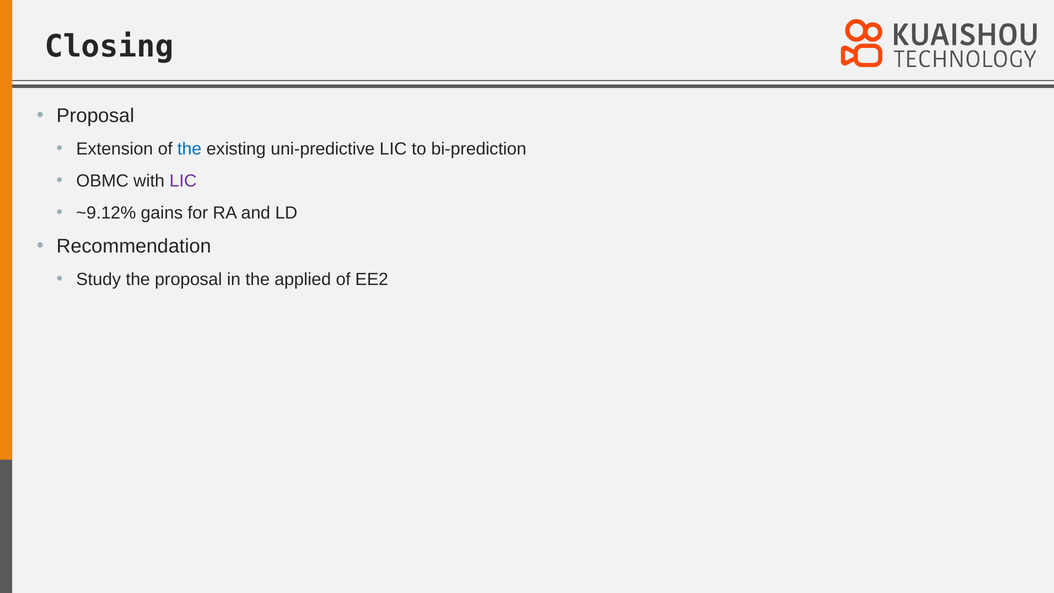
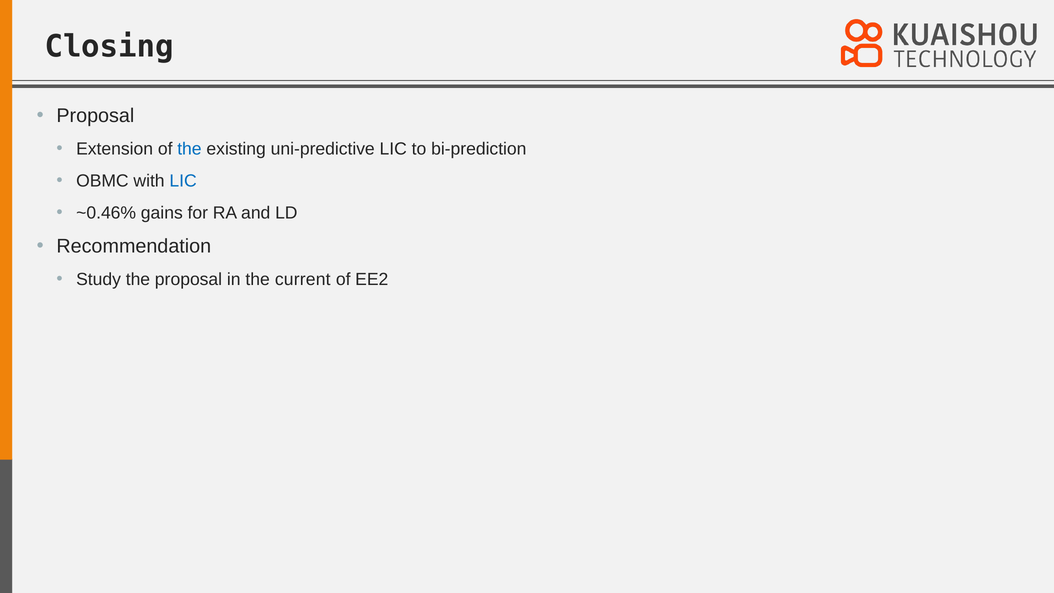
LIC colour: purple -> blue (183, 181)
~9.12%: ~9.12% -> ~0.46% (106, 213)
applied: applied -> current (303, 280)
